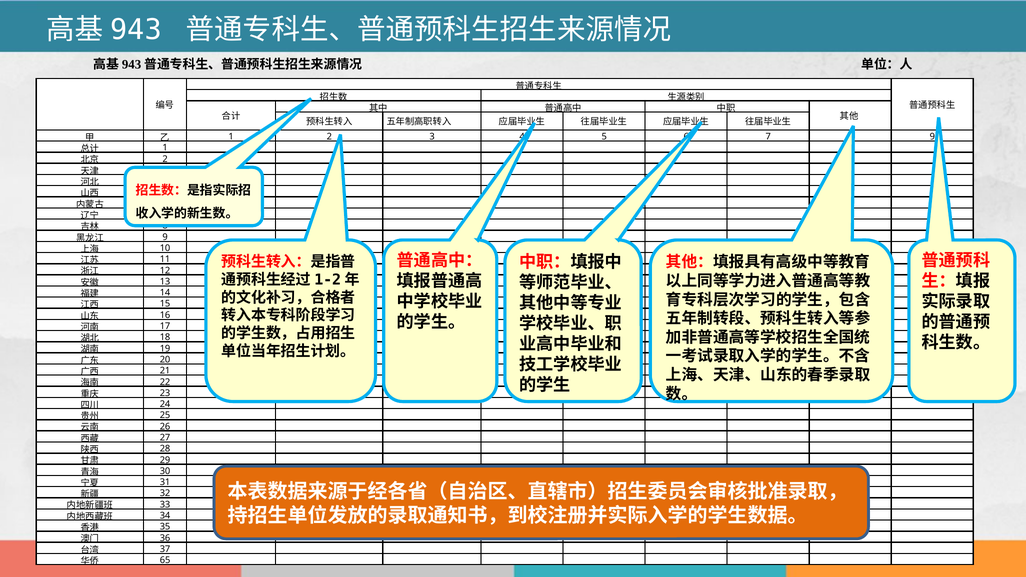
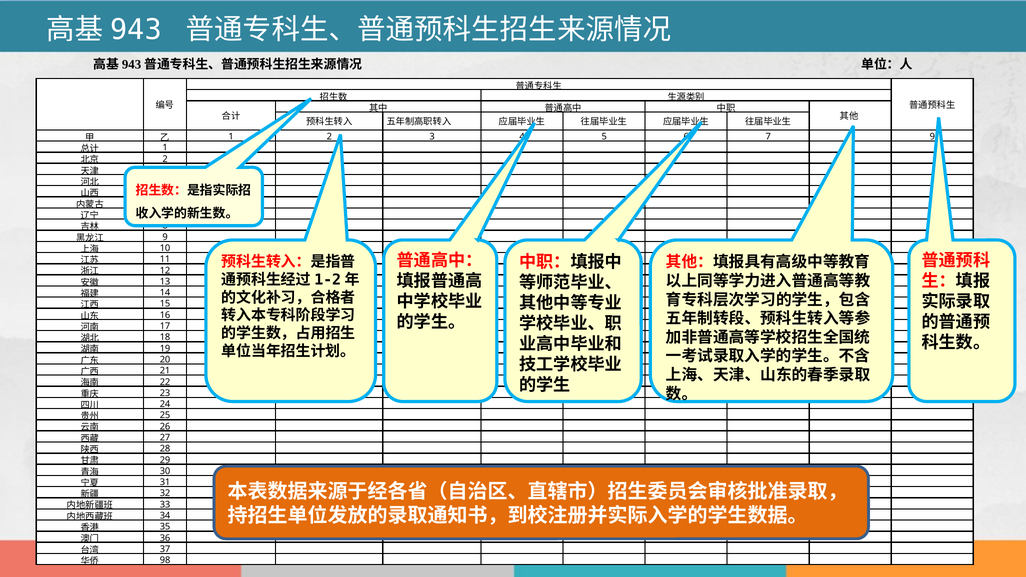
65: 65 -> 98 (165, 560)
